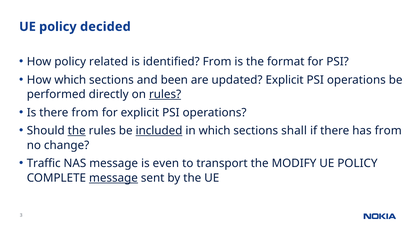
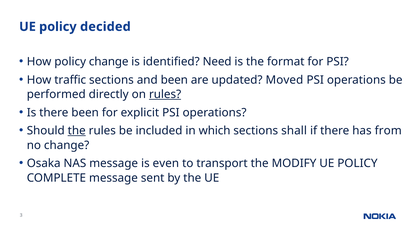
policy related: related -> change (109, 62)
identified From: From -> Need (217, 62)
How which: which -> traffic (70, 80)
updated Explicit: Explicit -> Moved (284, 80)
there from: from -> been (85, 113)
included underline: present -> none (159, 131)
Traffic: Traffic -> Osaka (44, 164)
message underline: present -> none (113, 178)
